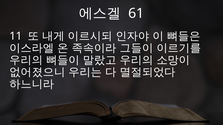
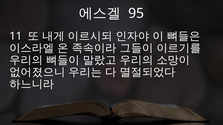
61: 61 -> 95 (136, 13)
